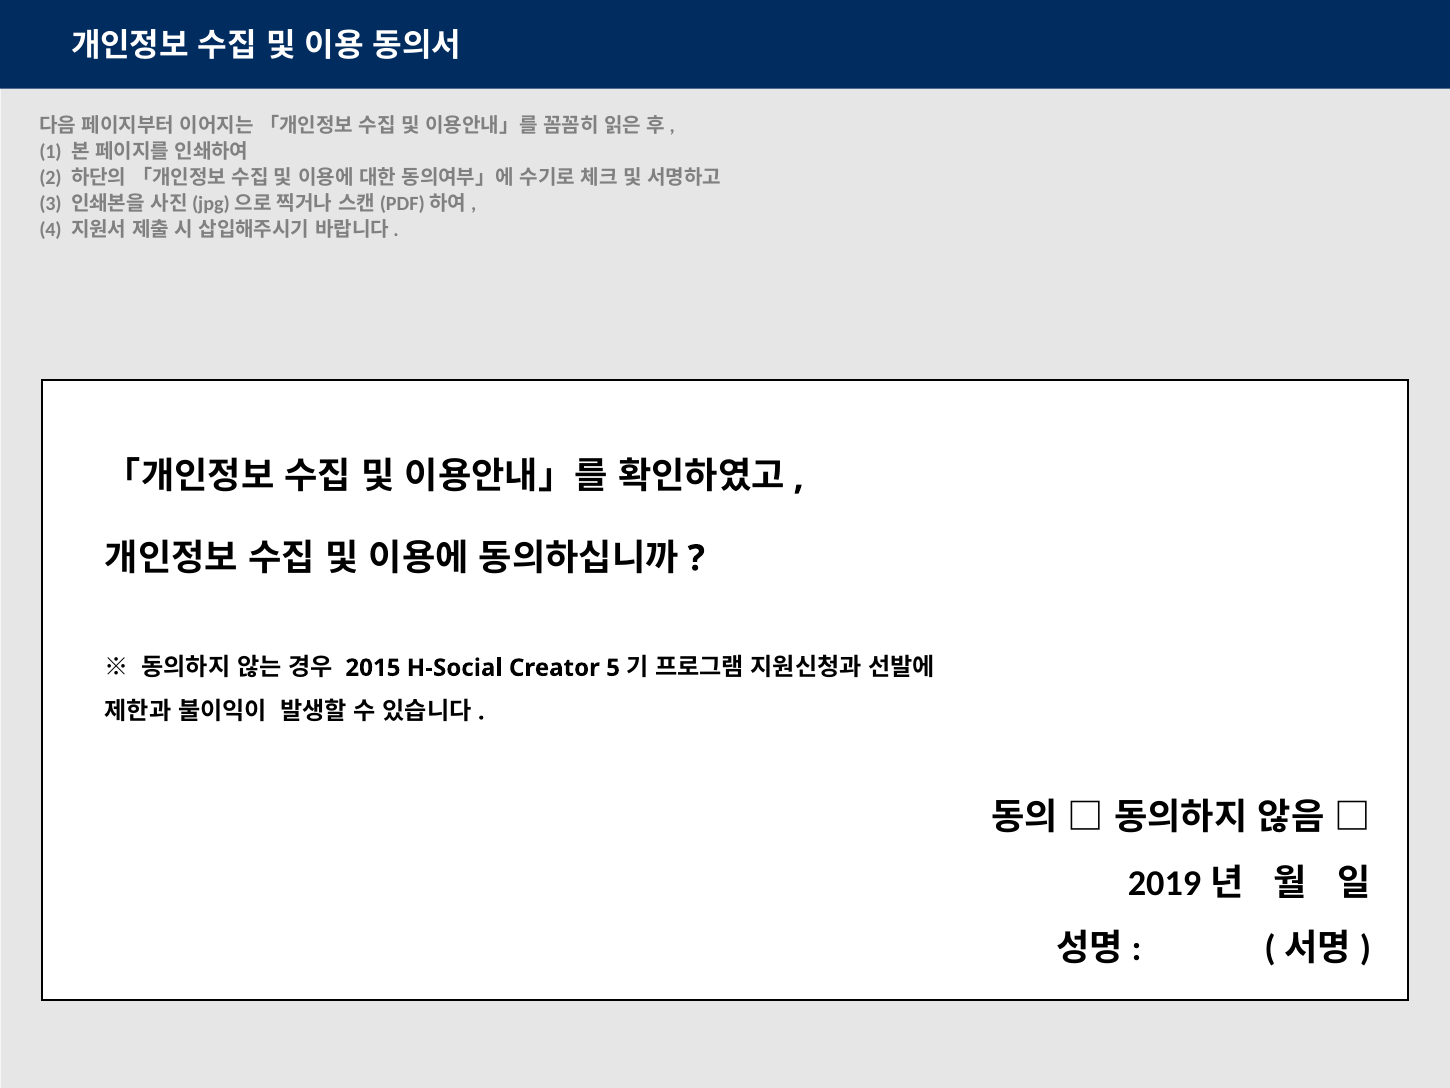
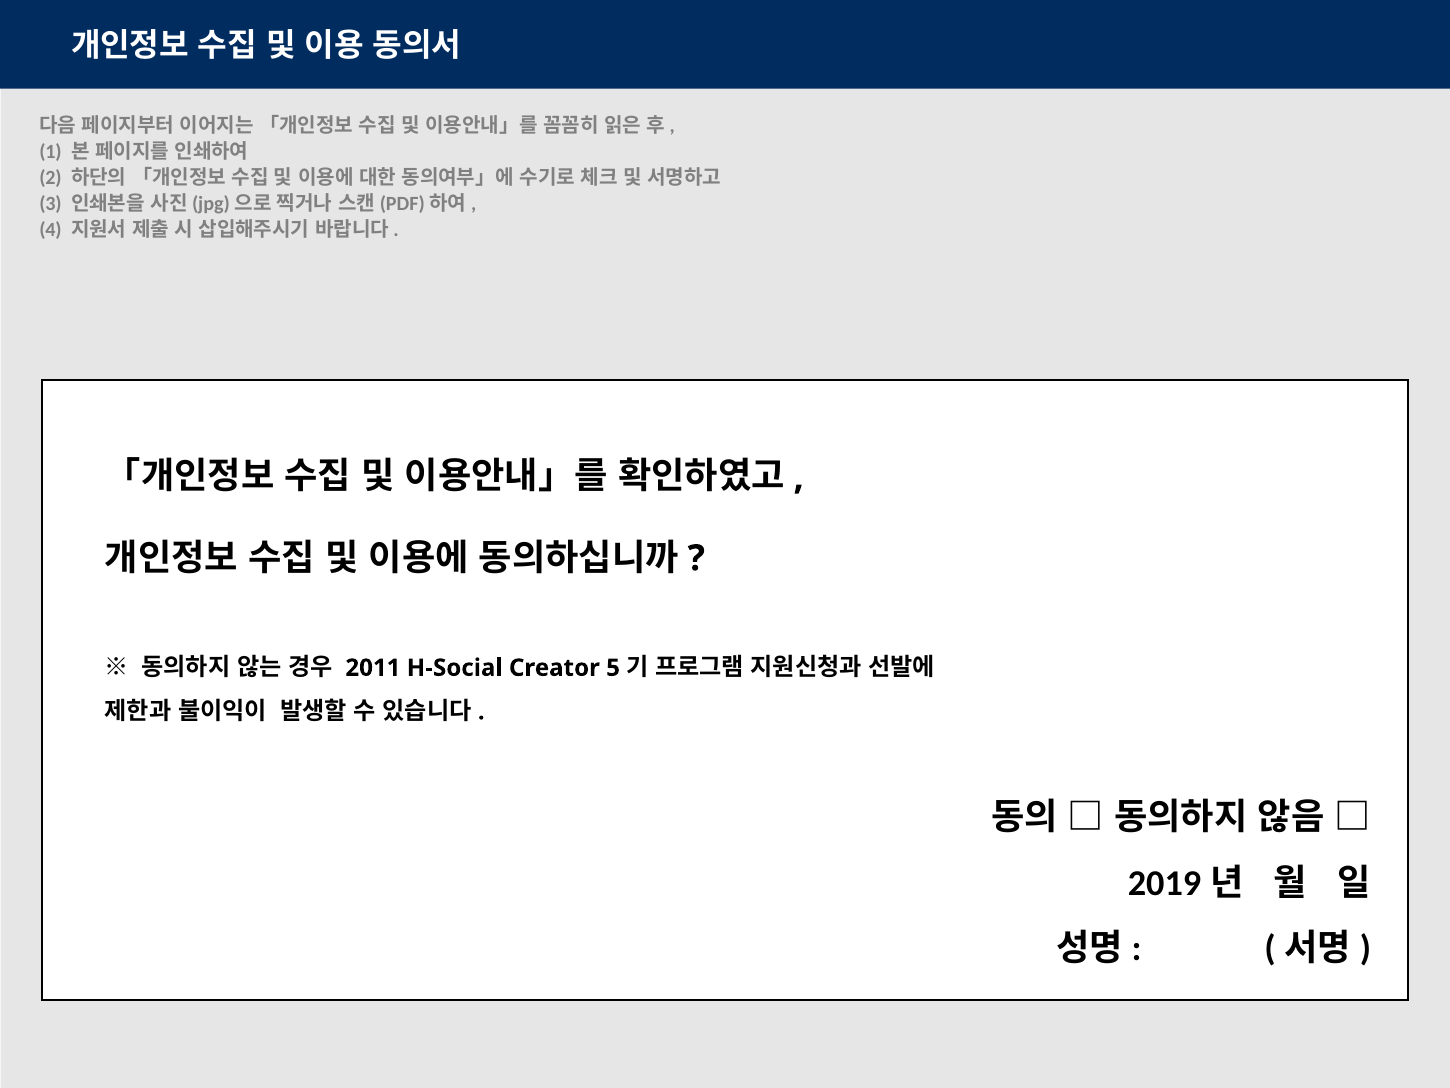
2015: 2015 -> 2011 (373, 668)
